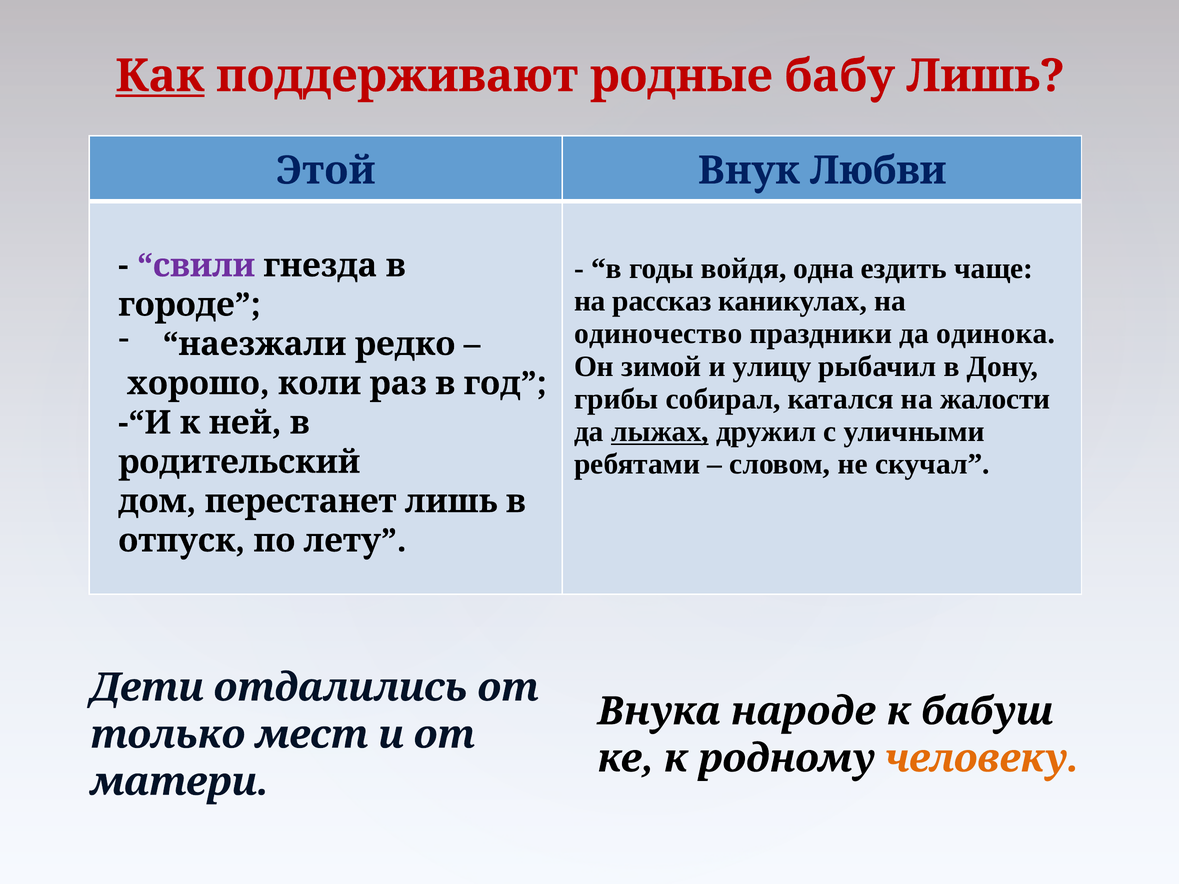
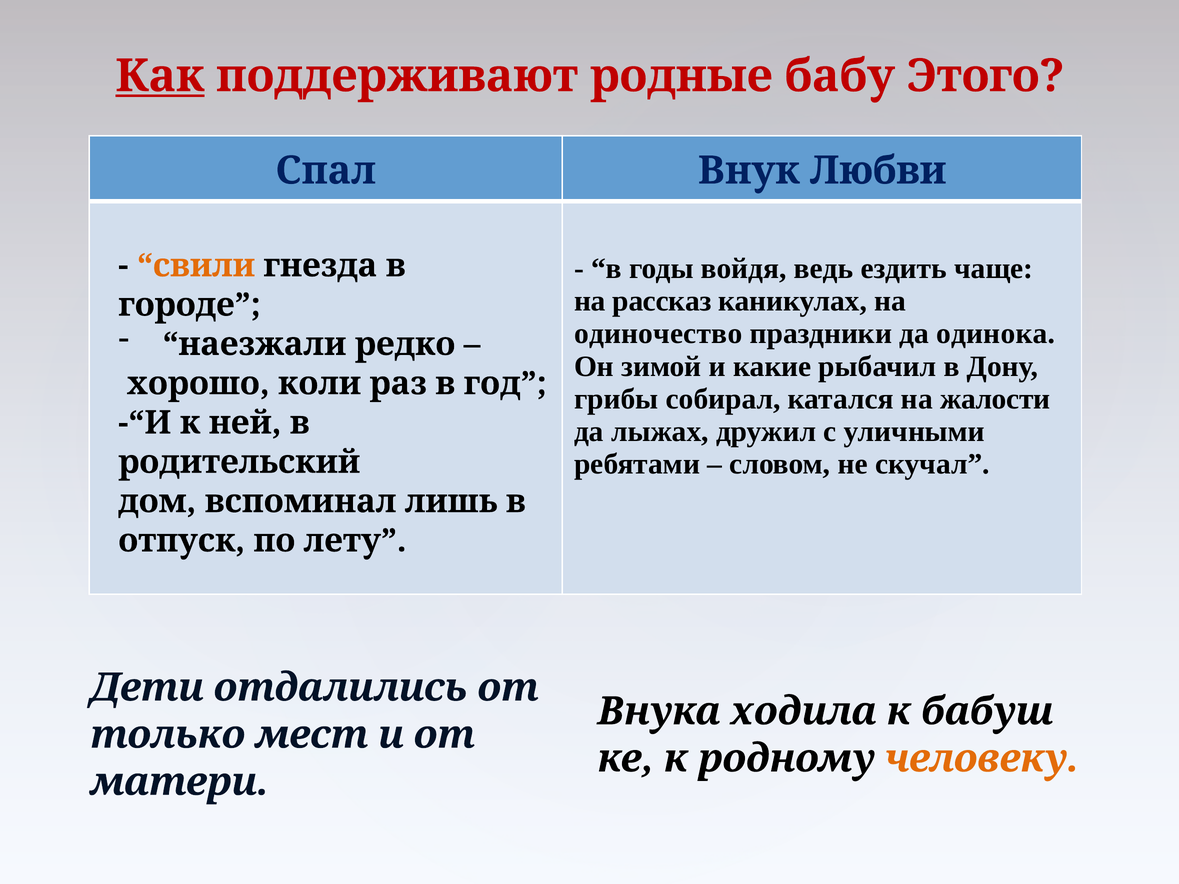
бабу Лишь: Лишь -> Этого (986, 76)
Этой: Этой -> Спал (326, 171)
одна: одна -> ведь (824, 268)
свили colour: purple -> orange (196, 266)
улицу: улицу -> какие (772, 366)
лыжах underline: present -> none (660, 432)
перестанет: перестанет -> вспоминал (301, 501)
народе: народе -> ходила (803, 712)
